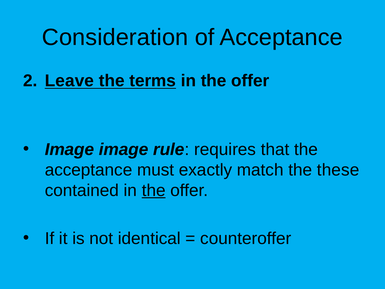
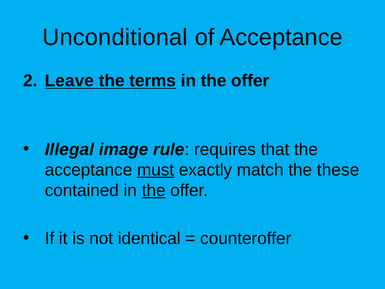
Consideration: Consideration -> Unconditional (115, 37)
Image: Image -> Illegal (69, 149)
must underline: none -> present (156, 170)
